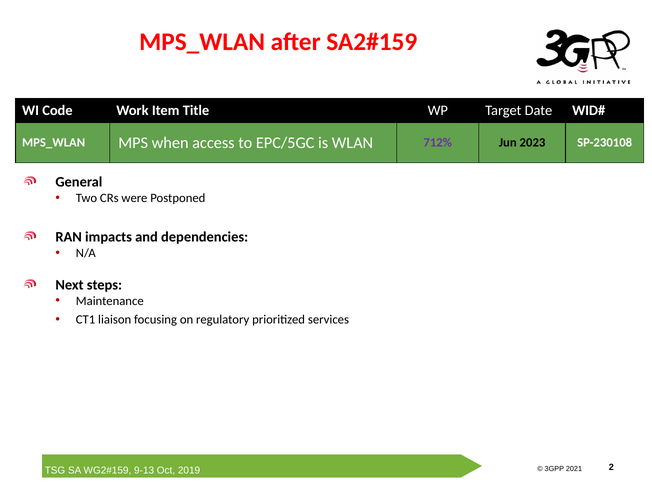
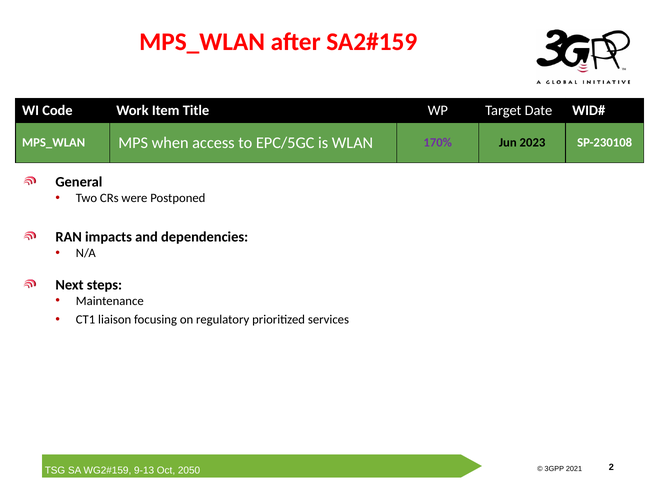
712%: 712% -> 170% (438, 143)
2019: 2019 -> 2050 (189, 471)
